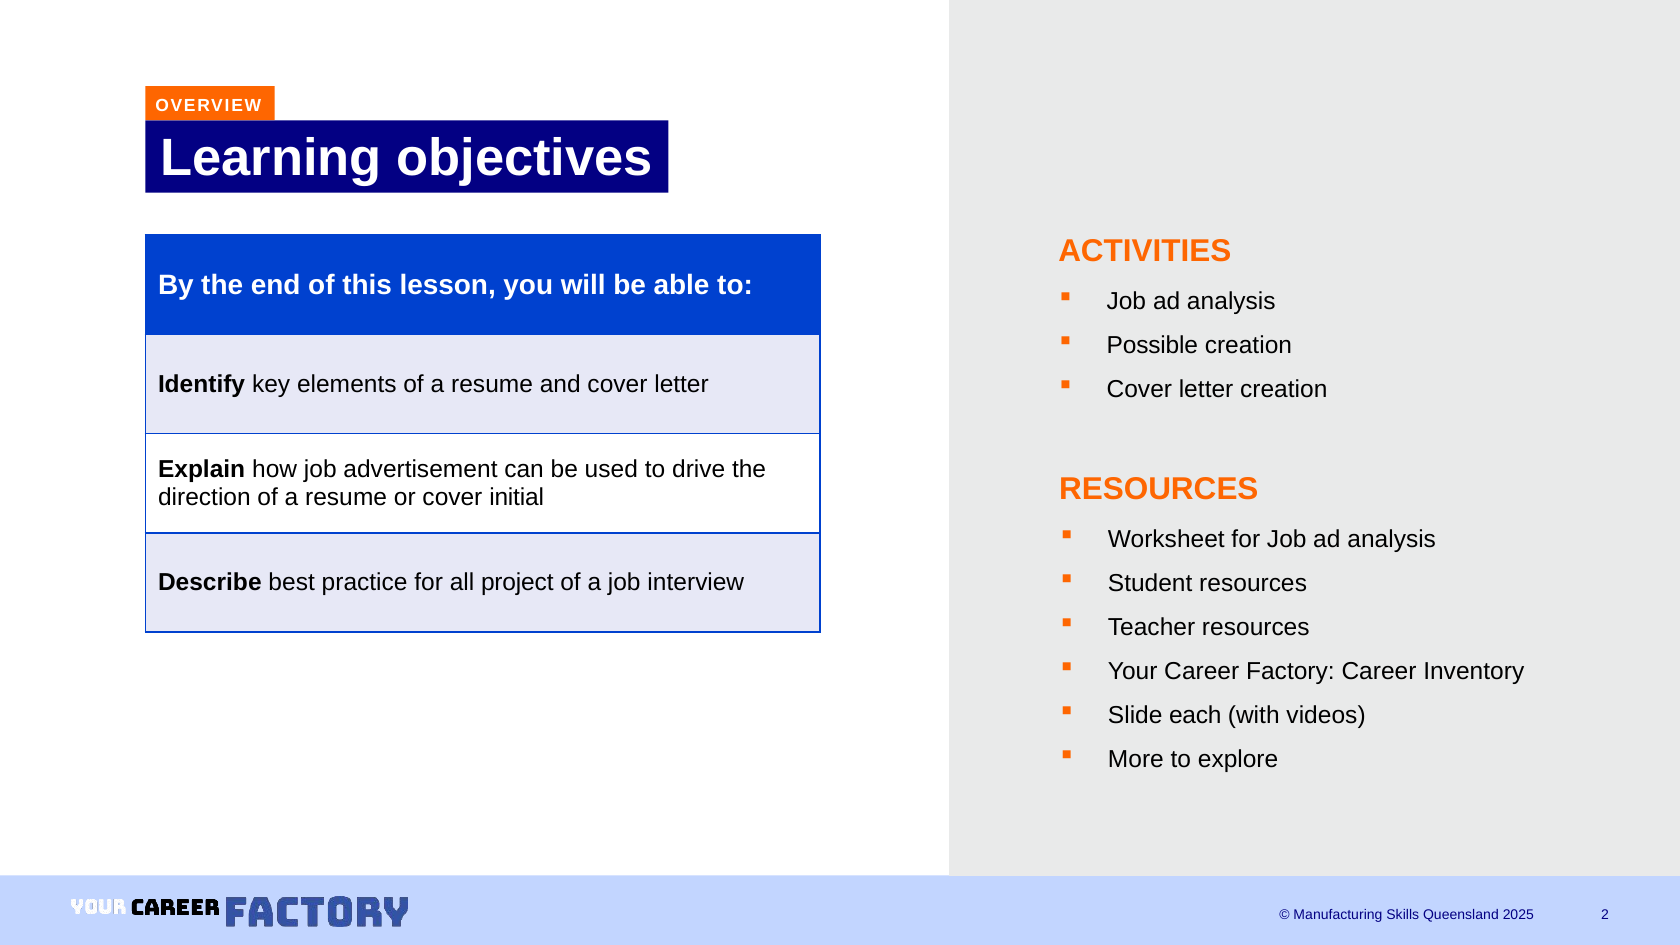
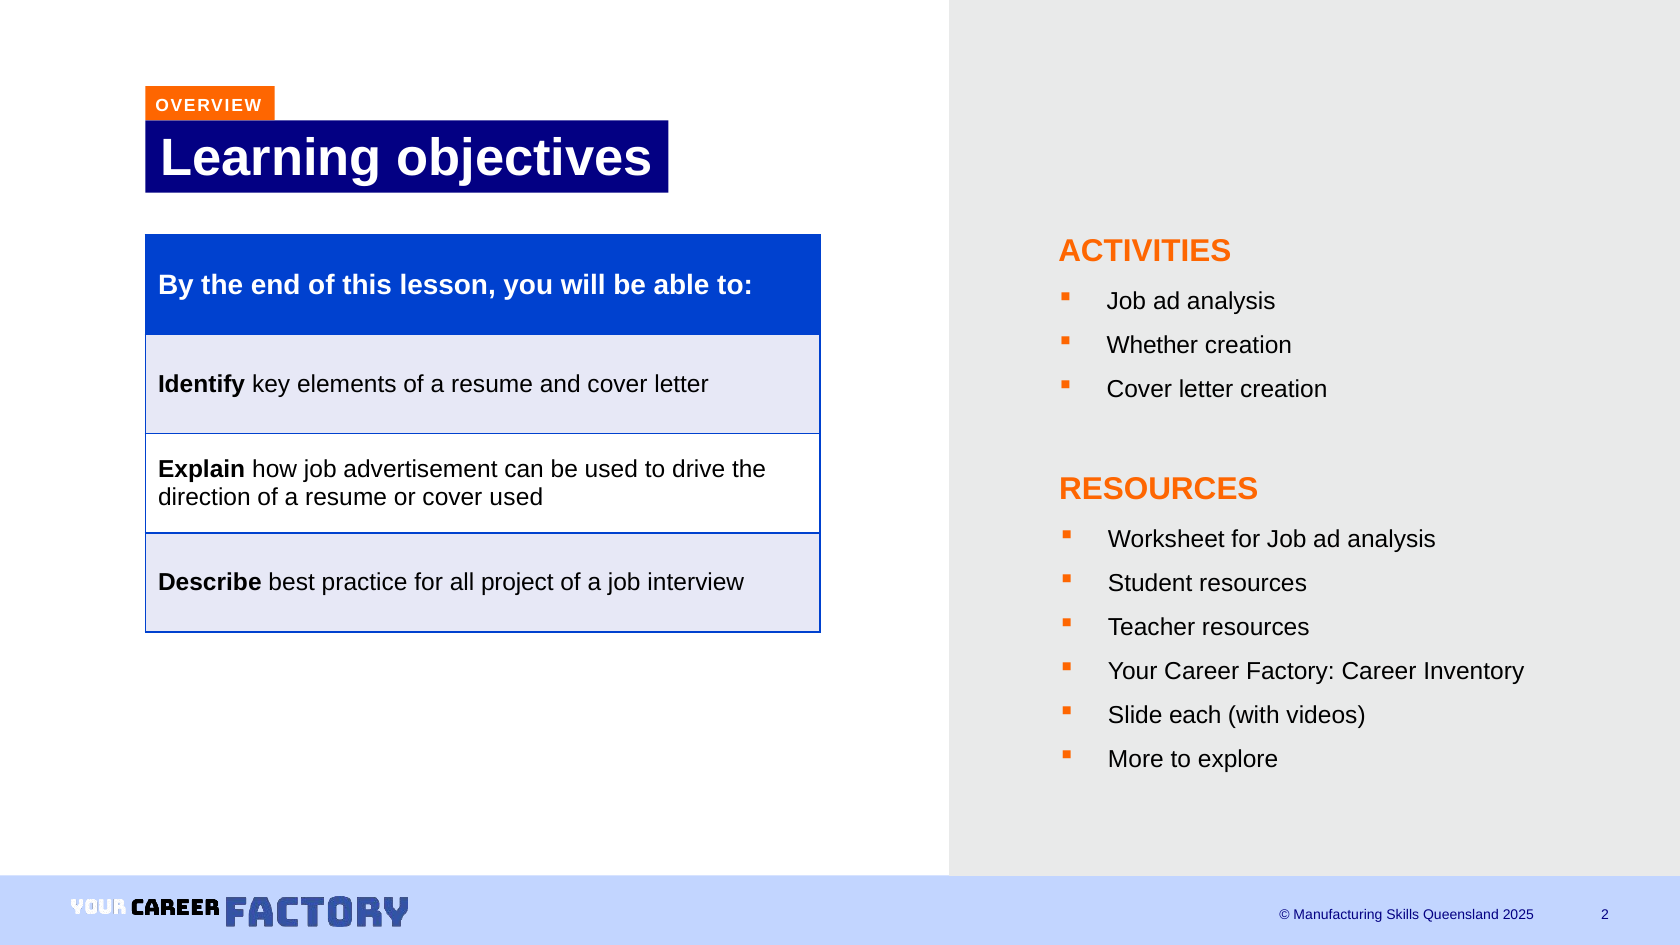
Possible: Possible -> Whether (1152, 345)
cover initial: initial -> used (516, 497)
